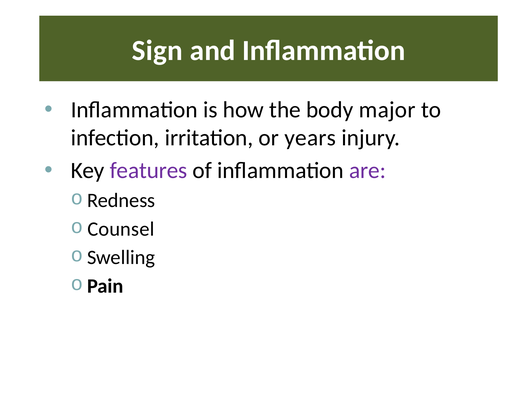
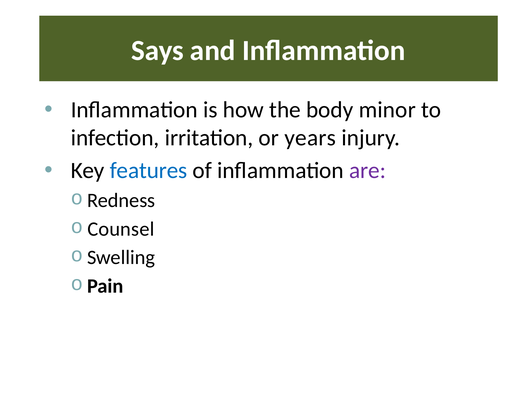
Sign: Sign -> Says (158, 51)
major: major -> minor (387, 110)
features colour: purple -> blue (149, 171)
